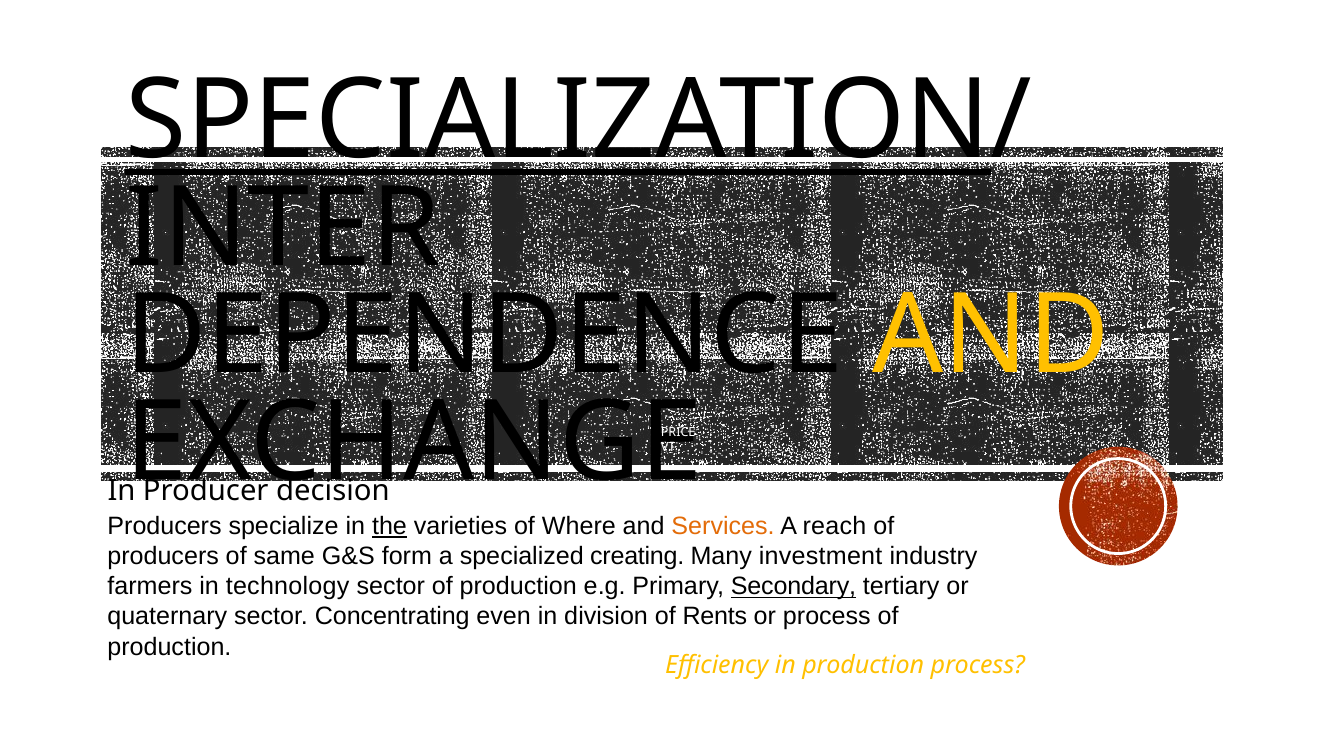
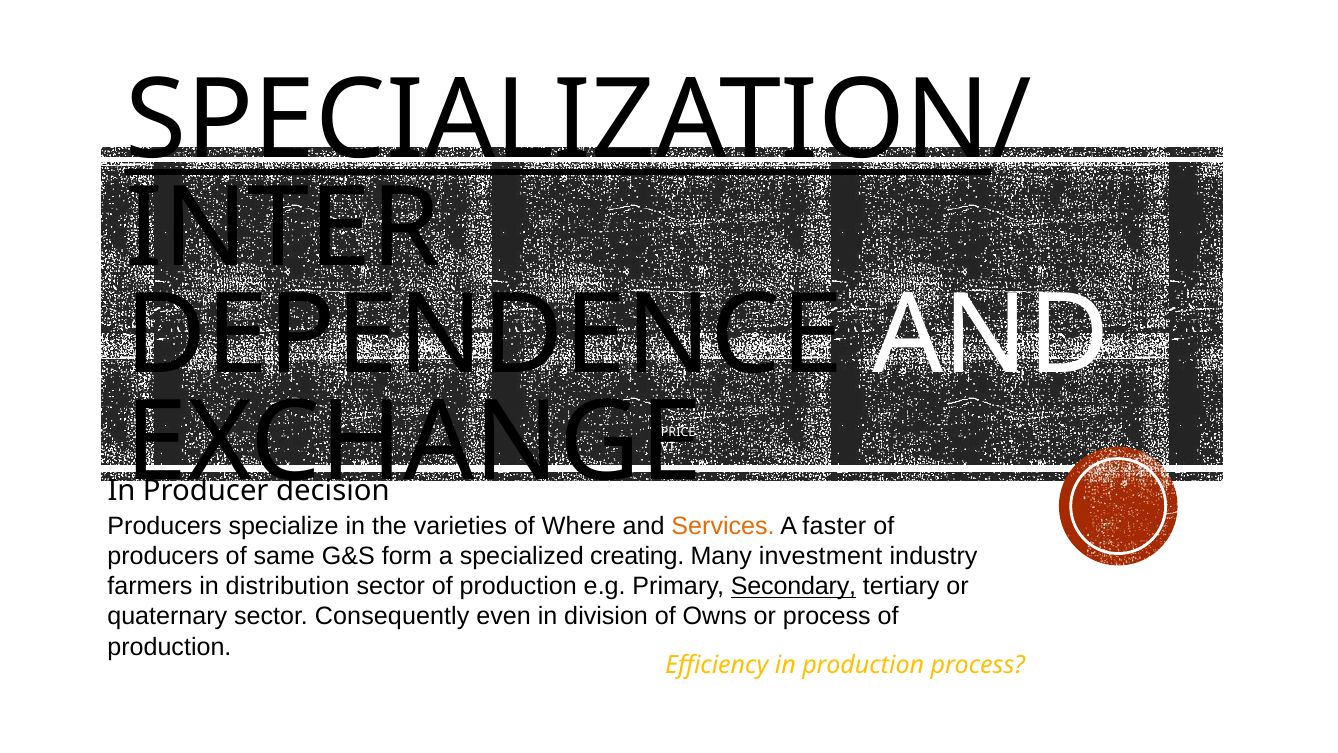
AND colour: yellow -> white (991, 335)
the underline: present -> none (390, 526)
reach: reach -> faster (834, 526)
technology: technology -> distribution (288, 586)
Concentrating: Concentrating -> Consequently (392, 616)
Rents: Rents -> Owns (715, 616)
